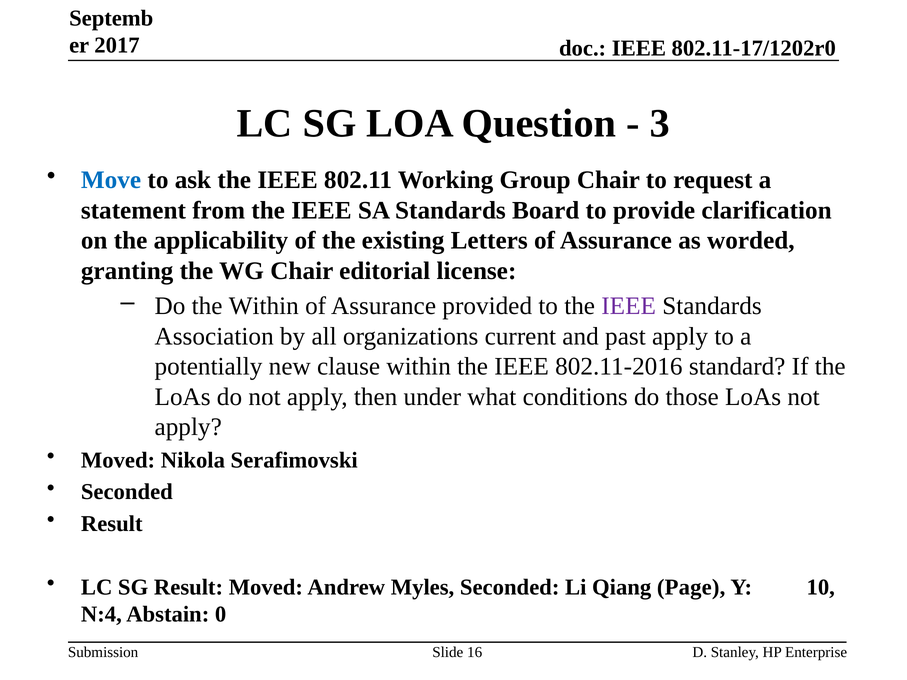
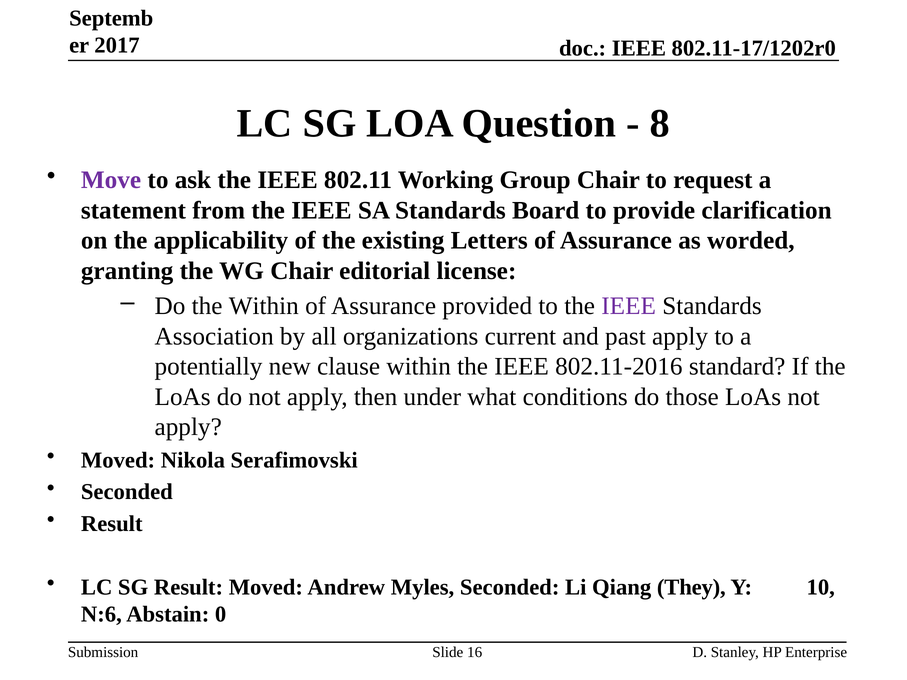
3: 3 -> 8 (660, 124)
Move colour: blue -> purple (111, 180)
Page: Page -> They (691, 587)
N:4: N:4 -> N:6 (101, 614)
